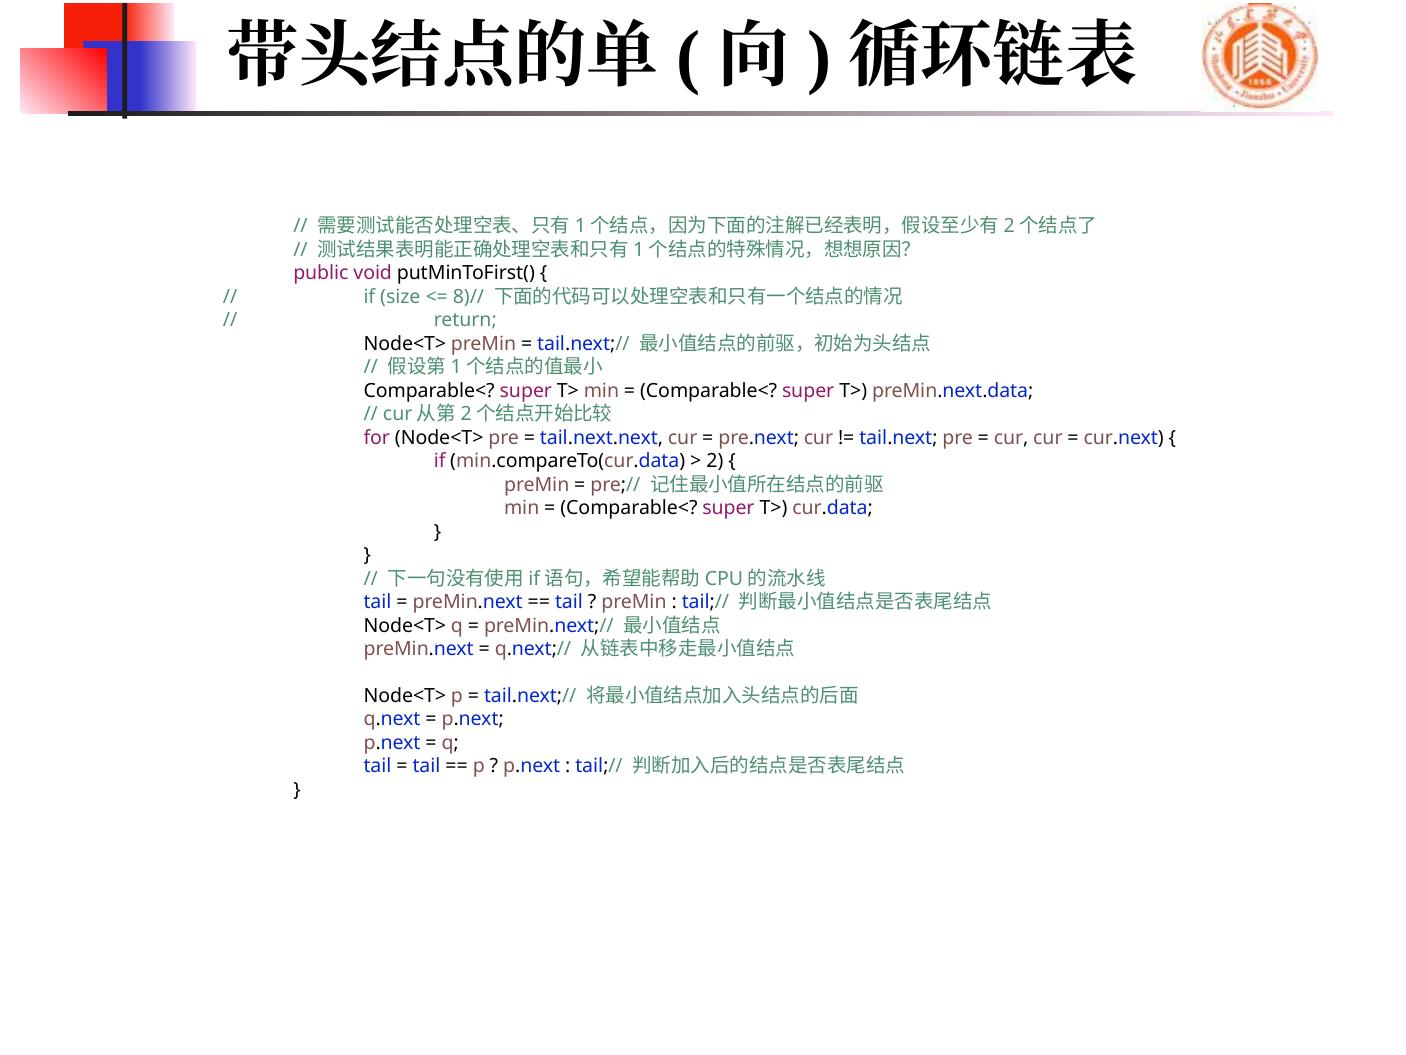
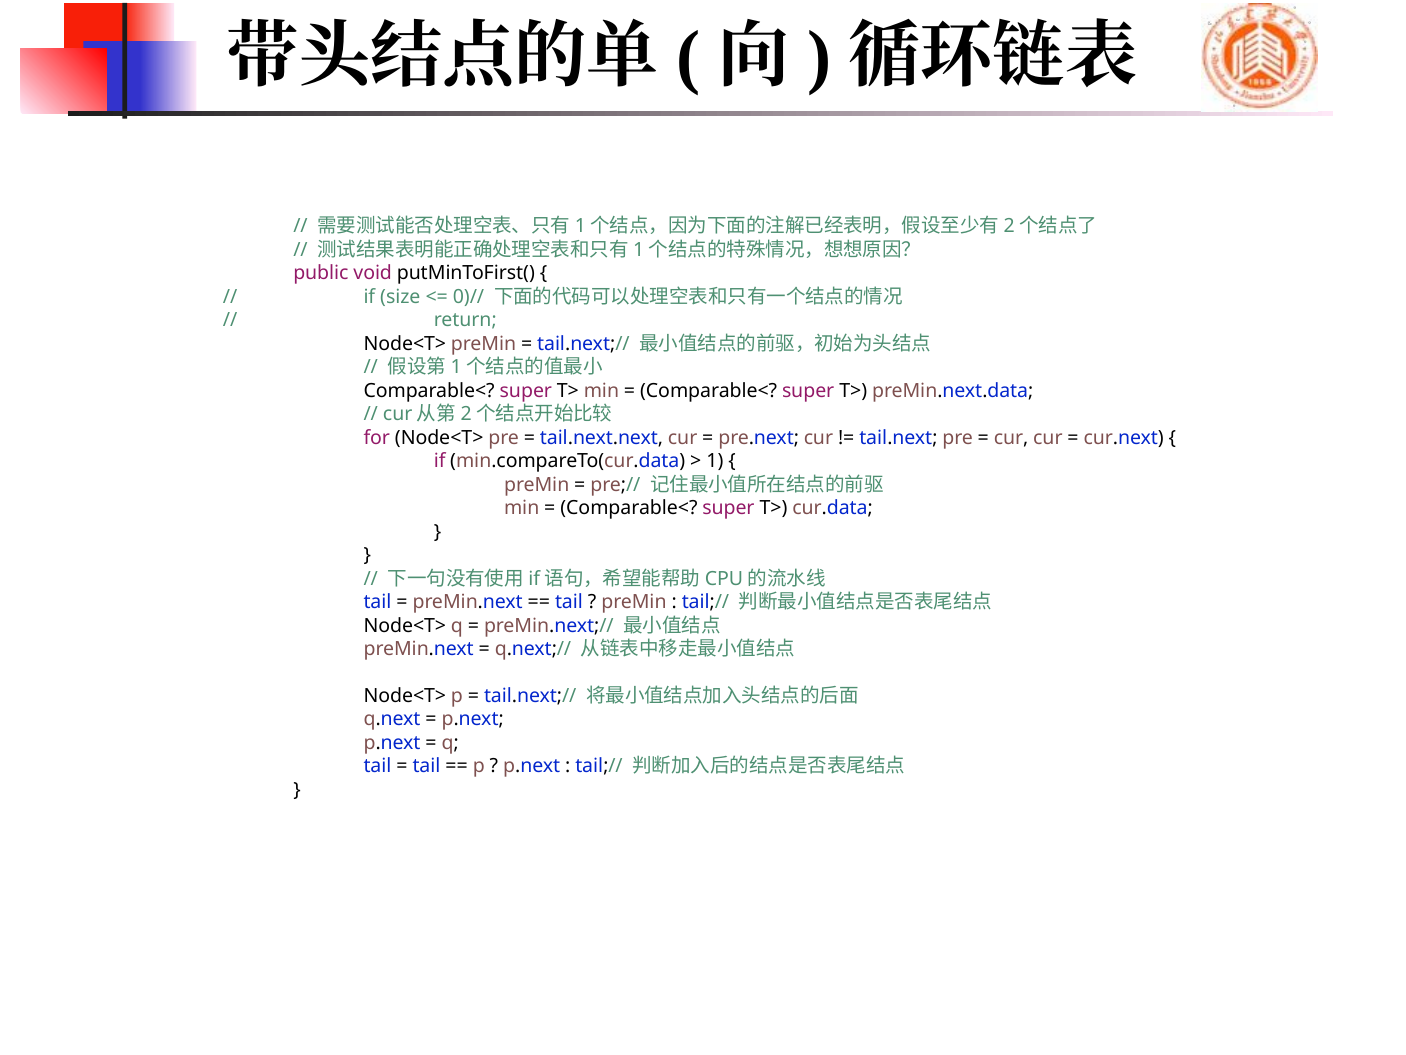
8)//: 8)// -> 0)// (469, 297)
2: 2 -> 1 (715, 461)
